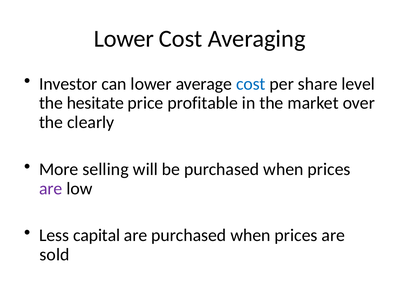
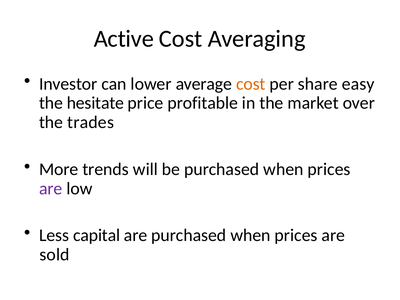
Lower: Lower -> Active (124, 39)
cost colour: blue -> orange (251, 84)
level: level -> easy (358, 84)
clearly: clearly -> trades (91, 122)
selling: selling -> trends (106, 169)
